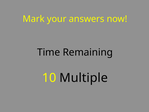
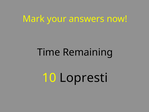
Multiple: Multiple -> Lopresti (84, 78)
